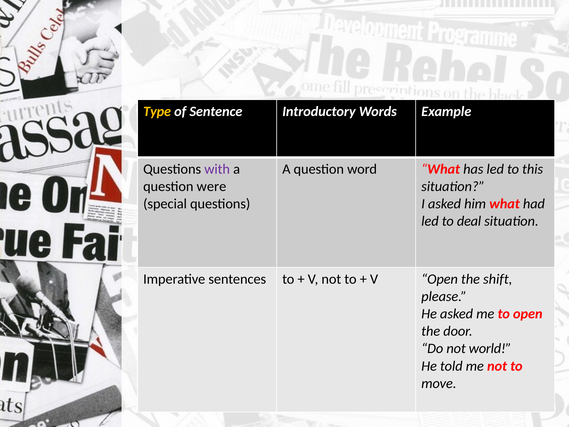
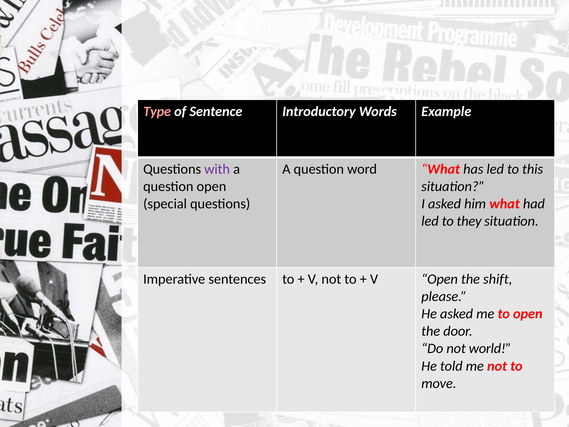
Type colour: yellow -> pink (157, 111)
question were: were -> open (211, 186)
deal: deal -> they (469, 221)
